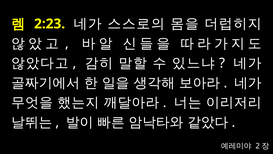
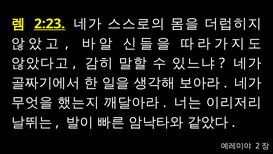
2:23 underline: none -> present (50, 24)
